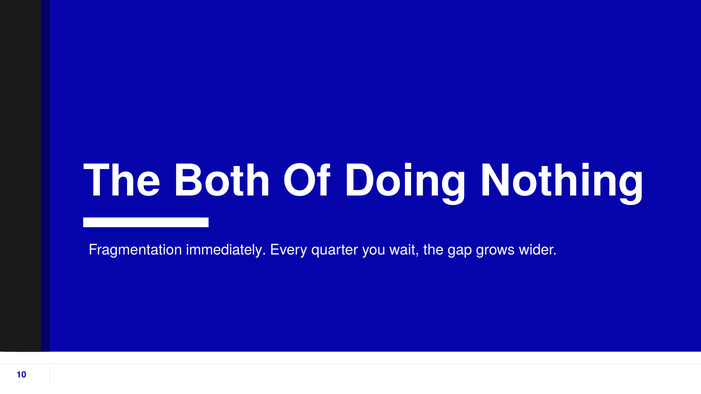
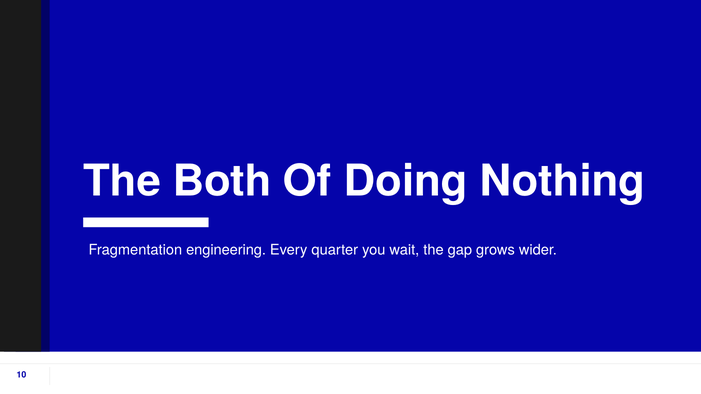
immediately: immediately -> engineering (226, 250)
